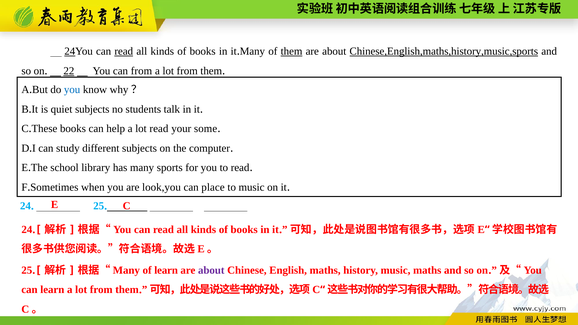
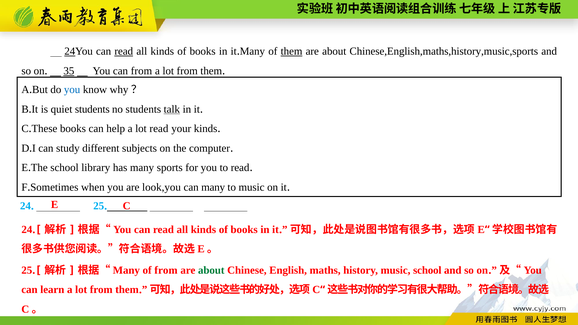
Chinese,English,maths,history,music,sports underline: present -> none (444, 51)
22: 22 -> 35 (69, 71)
quiet subjects: subjects -> students (92, 109)
talk underline: none -> present (172, 109)
your some: some -> kinds (206, 129)
can place: place -> many (213, 187)
of learn: learn -> from (166, 270)
about colour: purple -> green (211, 270)
music maths: maths -> school (427, 270)
